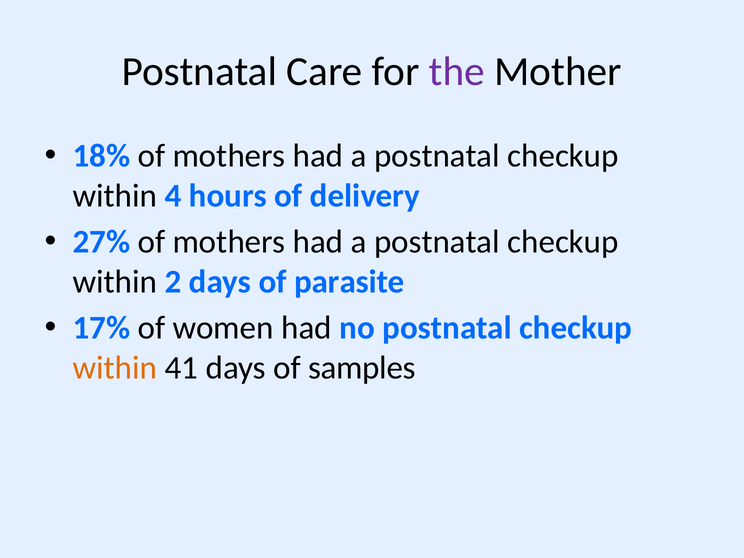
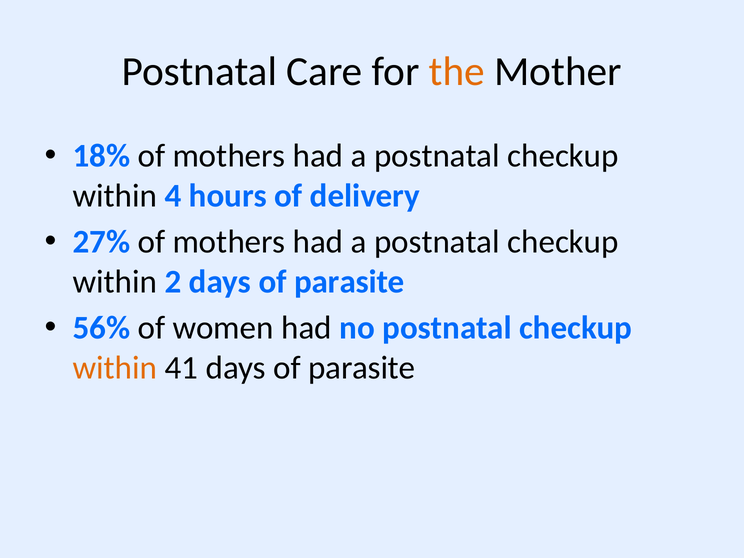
the colour: purple -> orange (457, 72)
17%: 17% -> 56% (101, 328)
41 days of samples: samples -> parasite (362, 368)
